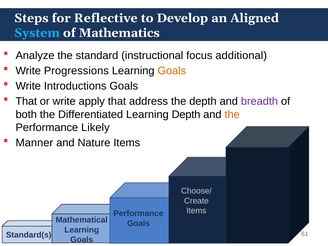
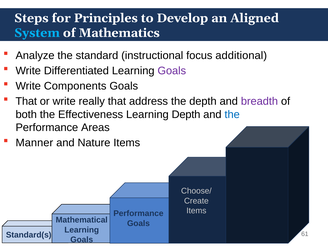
Reflective: Reflective -> Principles (106, 18)
Progressions: Progressions -> Differentiated (76, 71)
Goals colour: orange -> purple (172, 71)
Introductions: Introductions -> Components (75, 86)
apply: apply -> really (92, 101)
Differentiated: Differentiated -> Effectiveness (91, 114)
the colour: orange -> blue (232, 114)
Likely: Likely -> Areas (95, 128)
